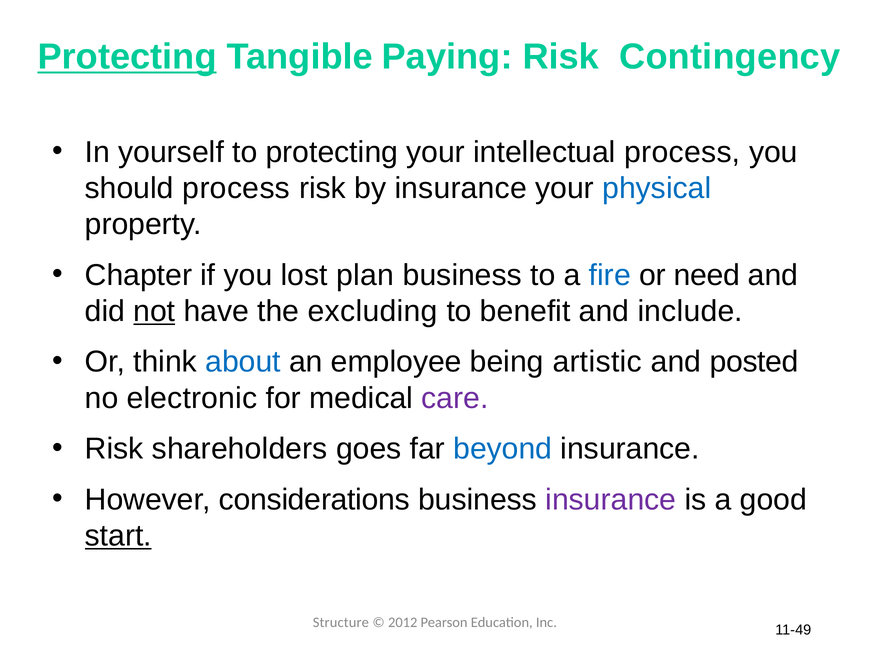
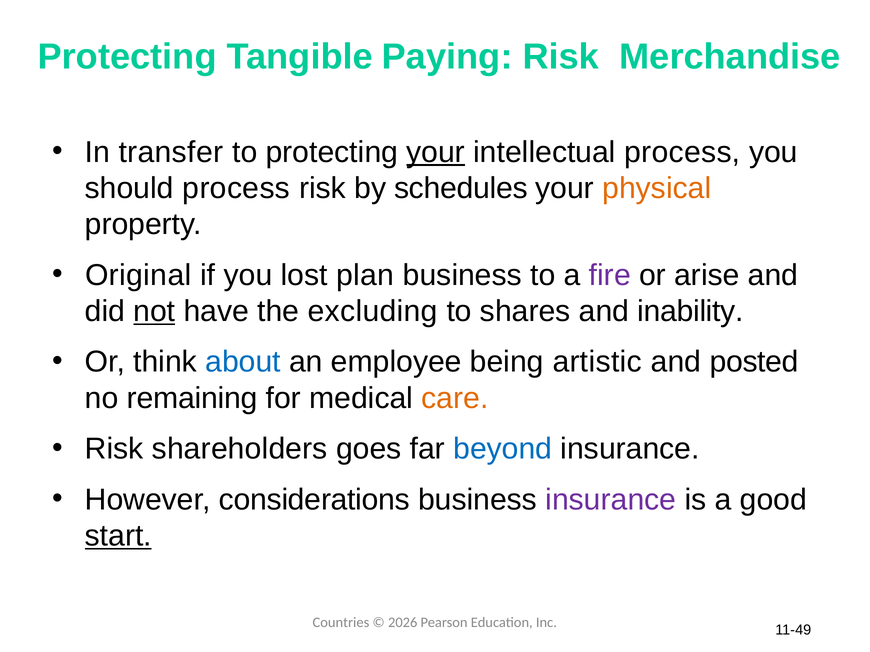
Protecting underline: present -> none (127, 57)
Contingency: Contingency -> Merchandise (730, 57)
yourself: yourself -> transfer (171, 152)
your underline: none -> present (436, 152)
by insurance: insurance -> schedules (461, 188)
physical colour: blue -> orange (657, 188)
Chapter: Chapter -> Original (138, 275)
fire colour: blue -> purple (610, 275)
need: need -> arise (707, 275)
benefit: benefit -> shares (525, 312)
include: include -> inability (690, 312)
electronic: electronic -> remaining (192, 399)
care colour: purple -> orange (455, 399)
Structure: Structure -> Countries (341, 623)
2012: 2012 -> 2026 (403, 623)
